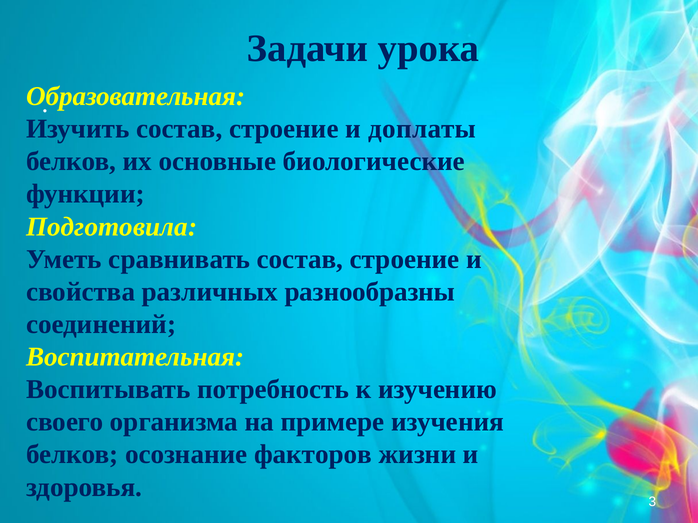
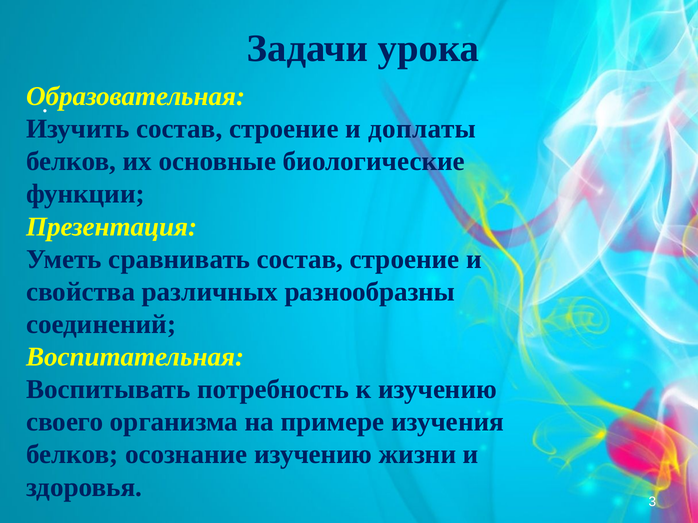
Подготовила: Подготовила -> Презентация (112, 227)
осознание факторов: факторов -> изучению (313, 455)
